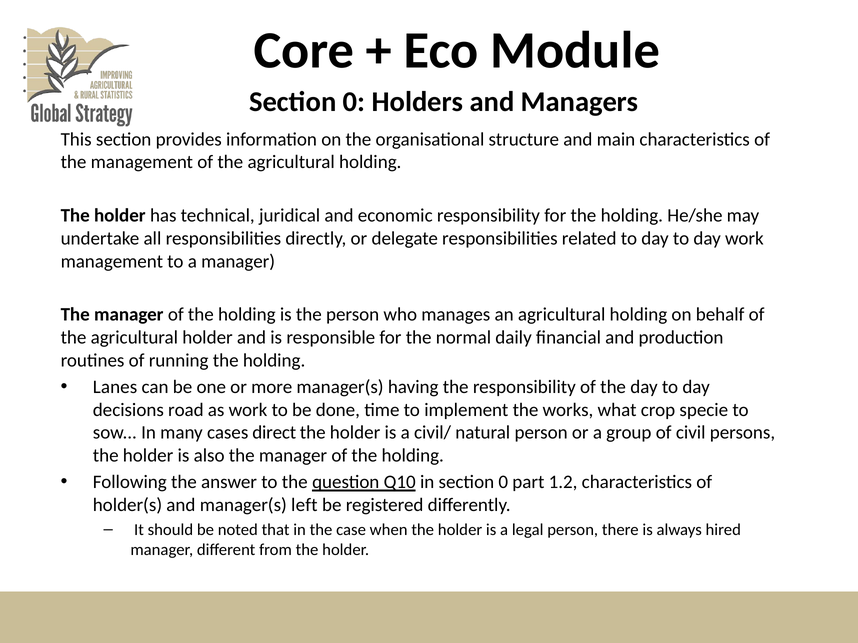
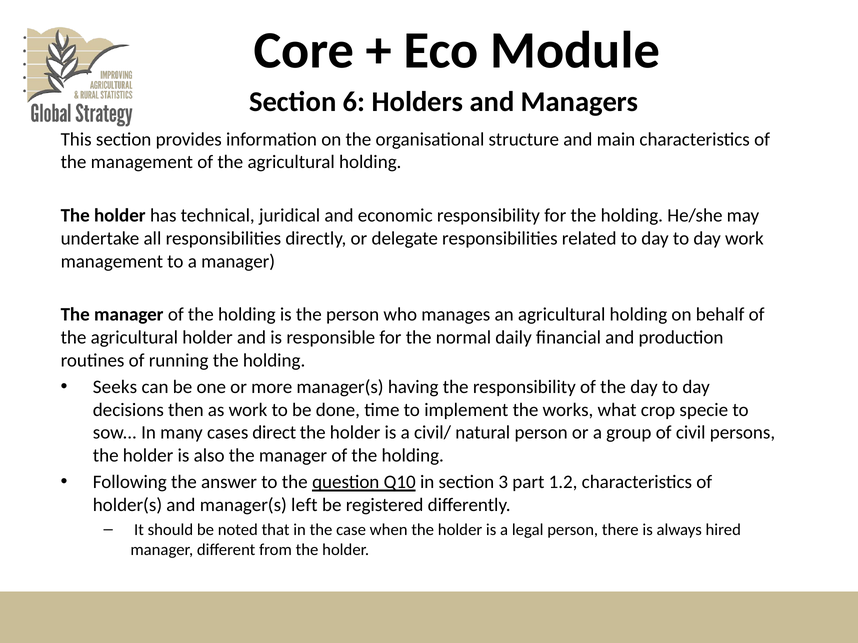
0: 0 -> 6 (354, 102)
Lanes: Lanes -> Seeks (115, 387)
road: road -> then (186, 410)
in section 0: 0 -> 3 (503, 483)
